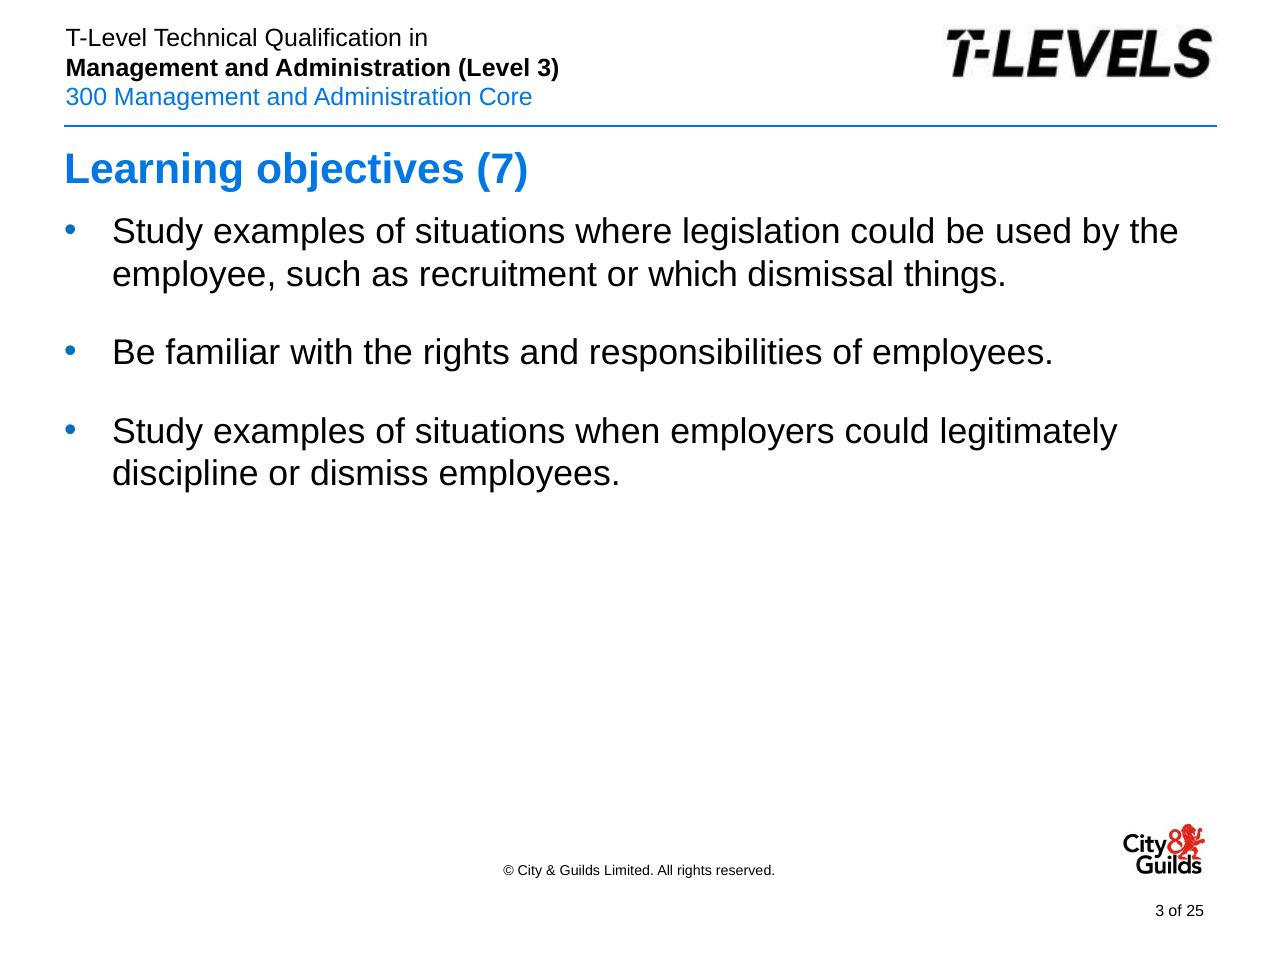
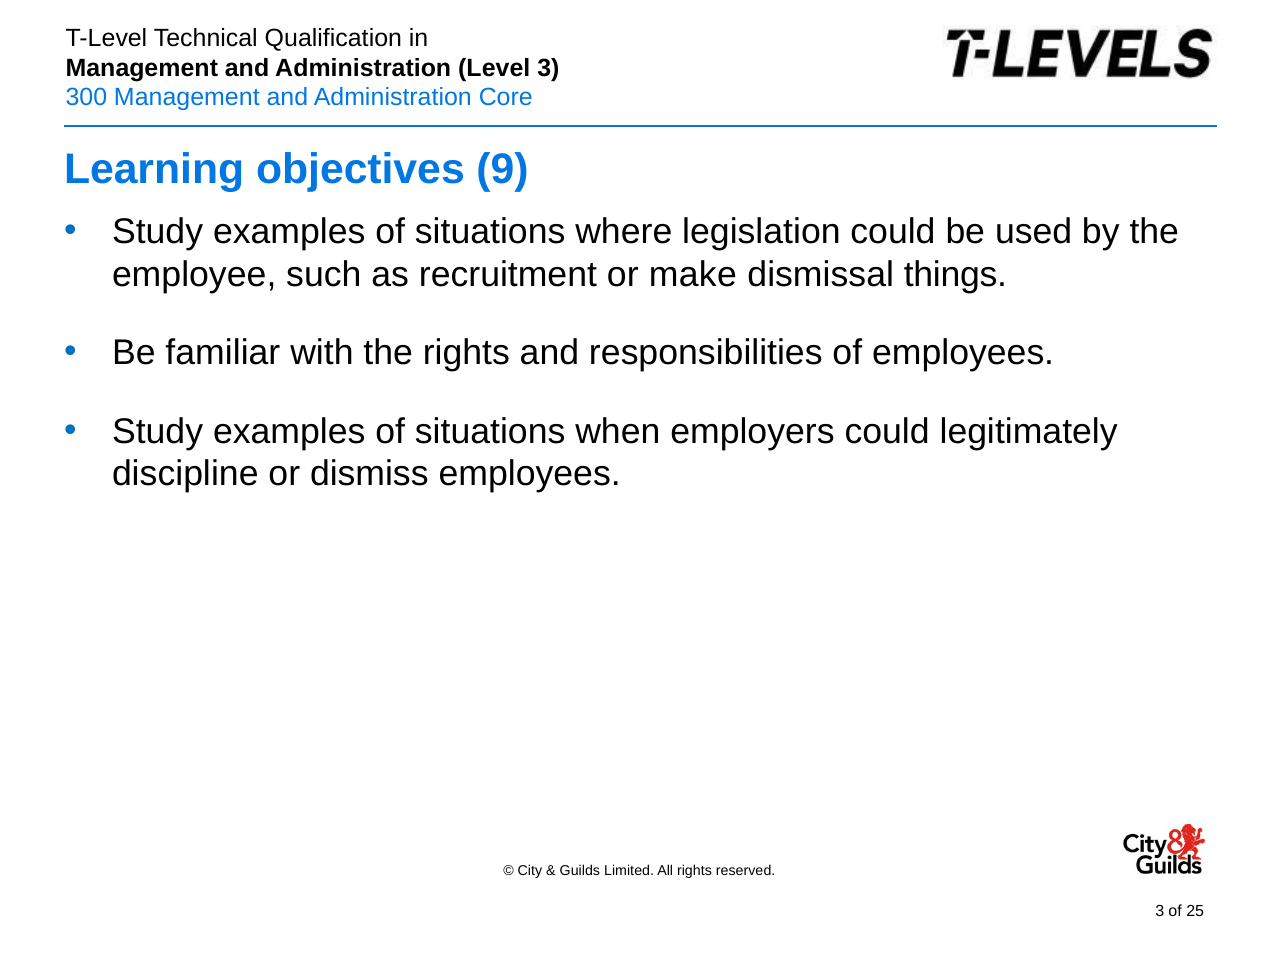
7: 7 -> 9 (503, 170)
which: which -> make (693, 275)
